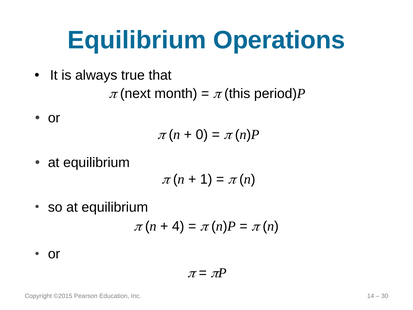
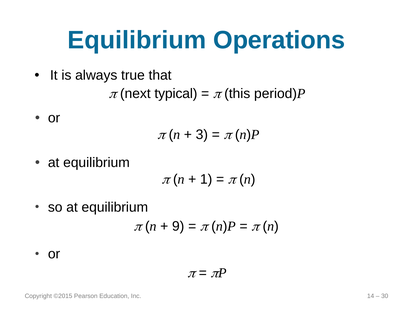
month: month -> typical (176, 94)
0: 0 -> 3 (202, 135)
4: 4 -> 9 (178, 226)
